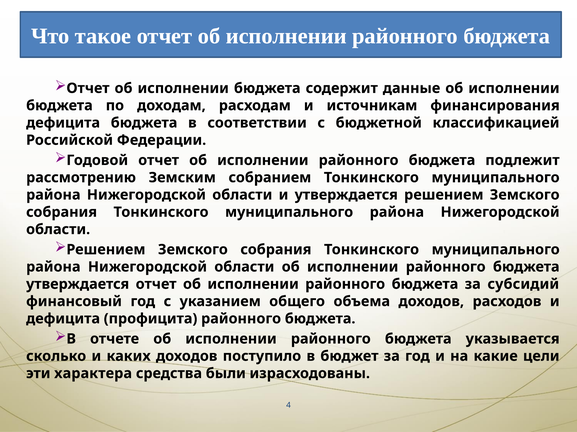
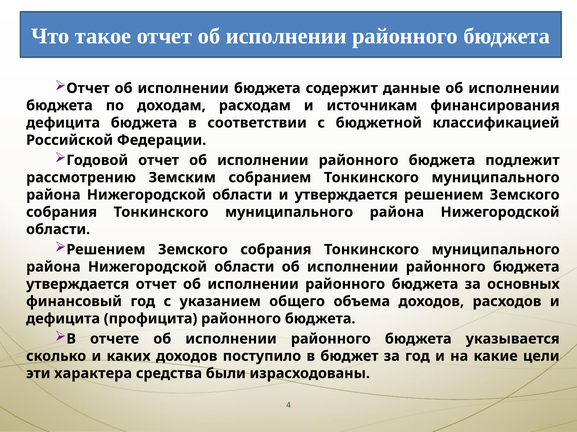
субсидий: субсидий -> основных (523, 285)
